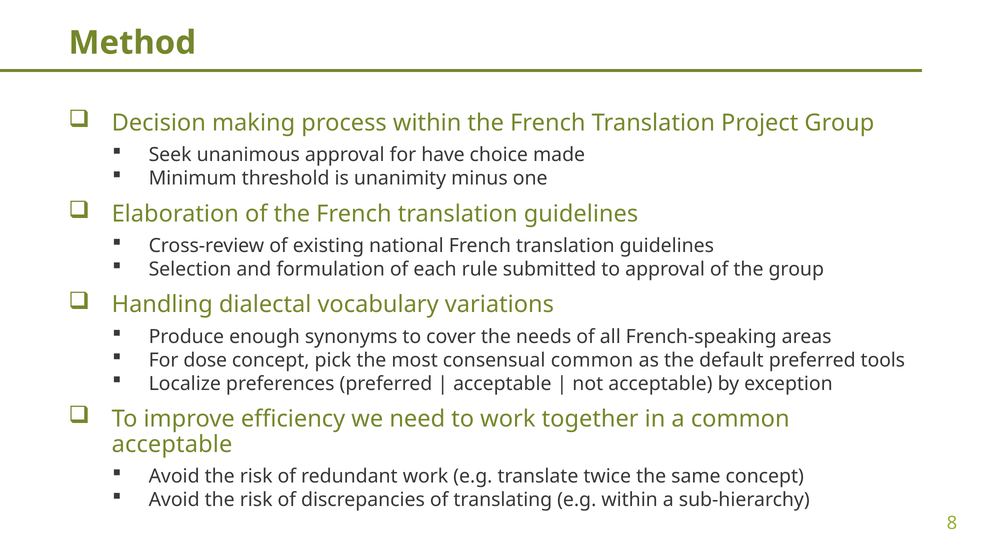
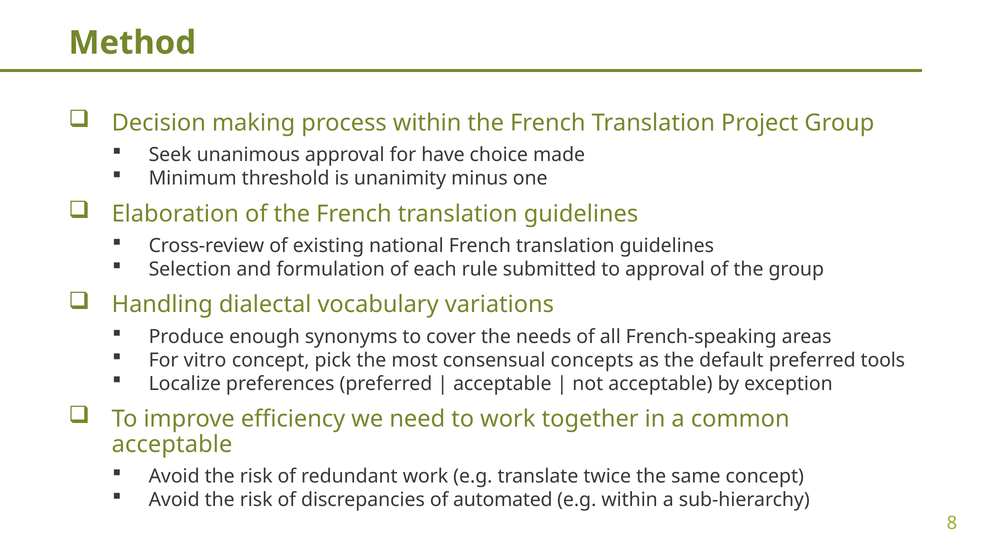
dose: dose -> vitro (205, 360)
consensual common: common -> concepts (592, 360)
translating: translating -> automated (503, 500)
